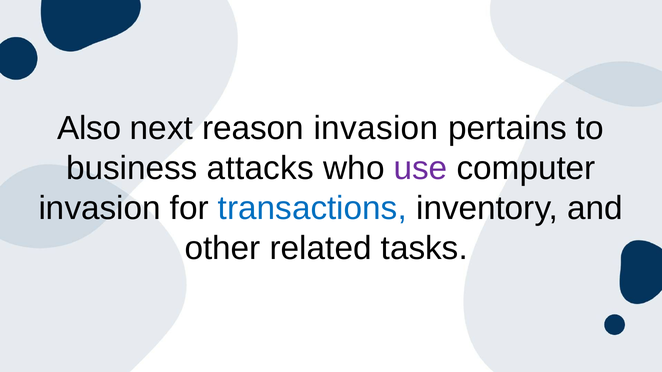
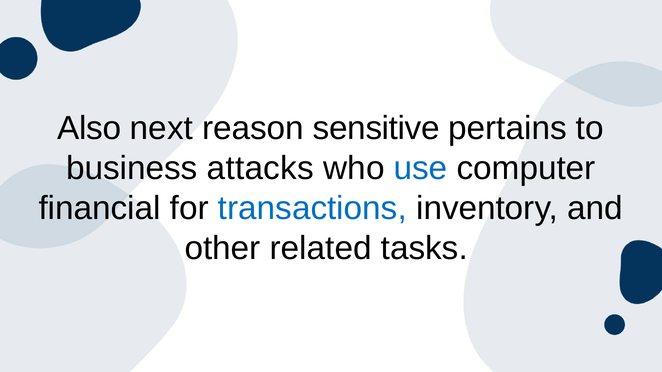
reason invasion: invasion -> sensitive (376, 128)
use colour: purple -> blue (421, 168)
invasion: invasion -> financial (100, 209)
